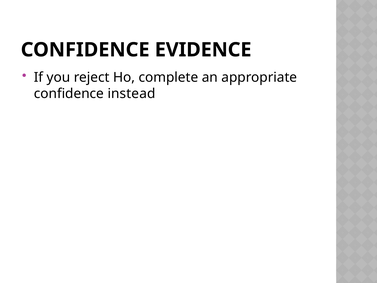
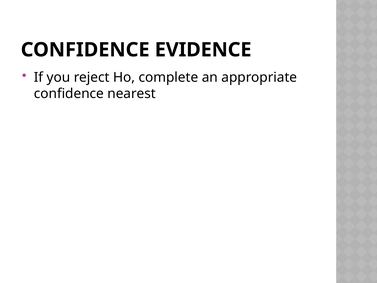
instead: instead -> nearest (132, 94)
